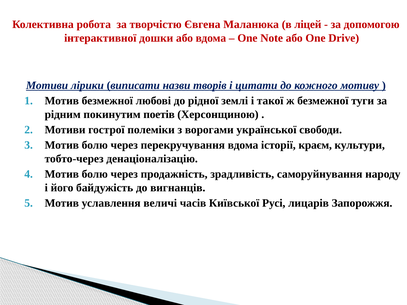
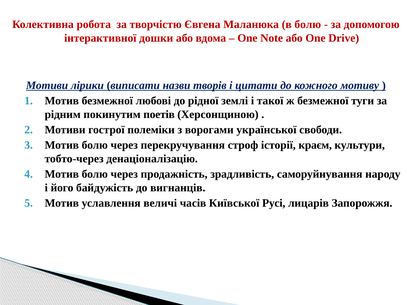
в ліцей: ліцей -> болю (308, 24)
перекручування вдома: вдома -> строф (243, 145)
